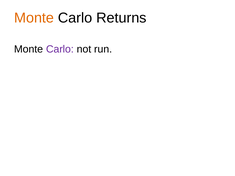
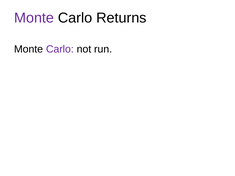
Monte colour: orange -> purple (34, 18)
